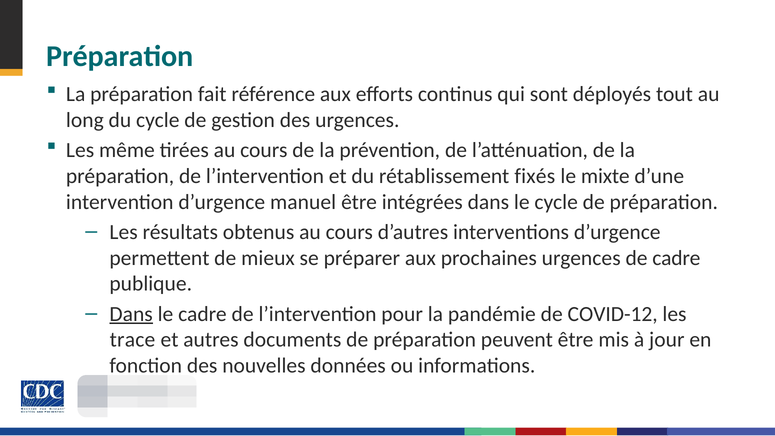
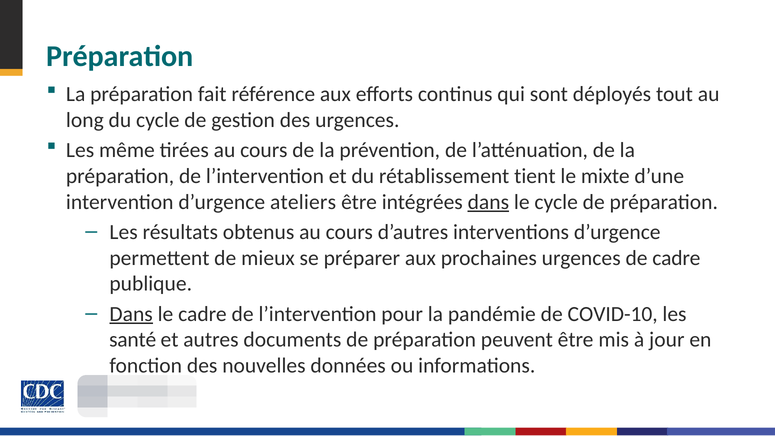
fixés: fixés -> tient (535, 176)
manuel: manuel -> ateliers (303, 202)
dans underline: none -> present (488, 202)
COVID-12: COVID-12 -> COVID-10 (613, 314)
trace: trace -> santé (133, 340)
